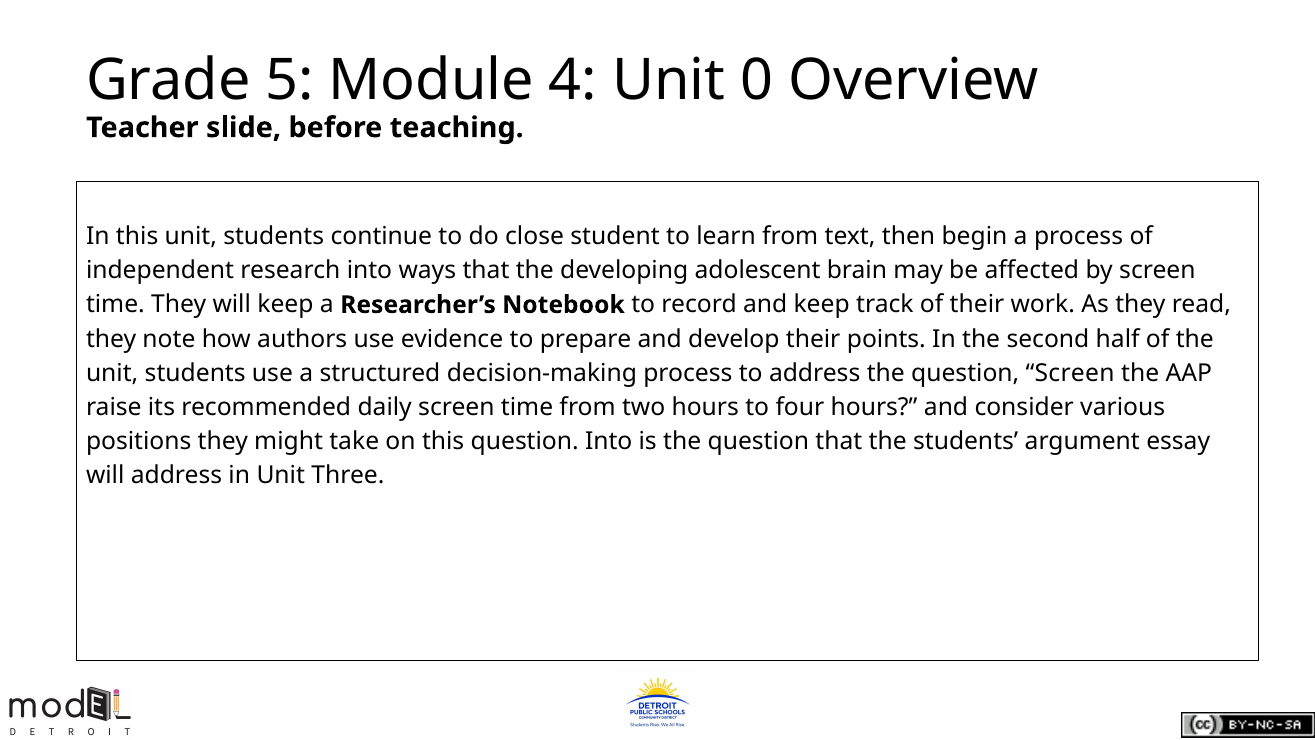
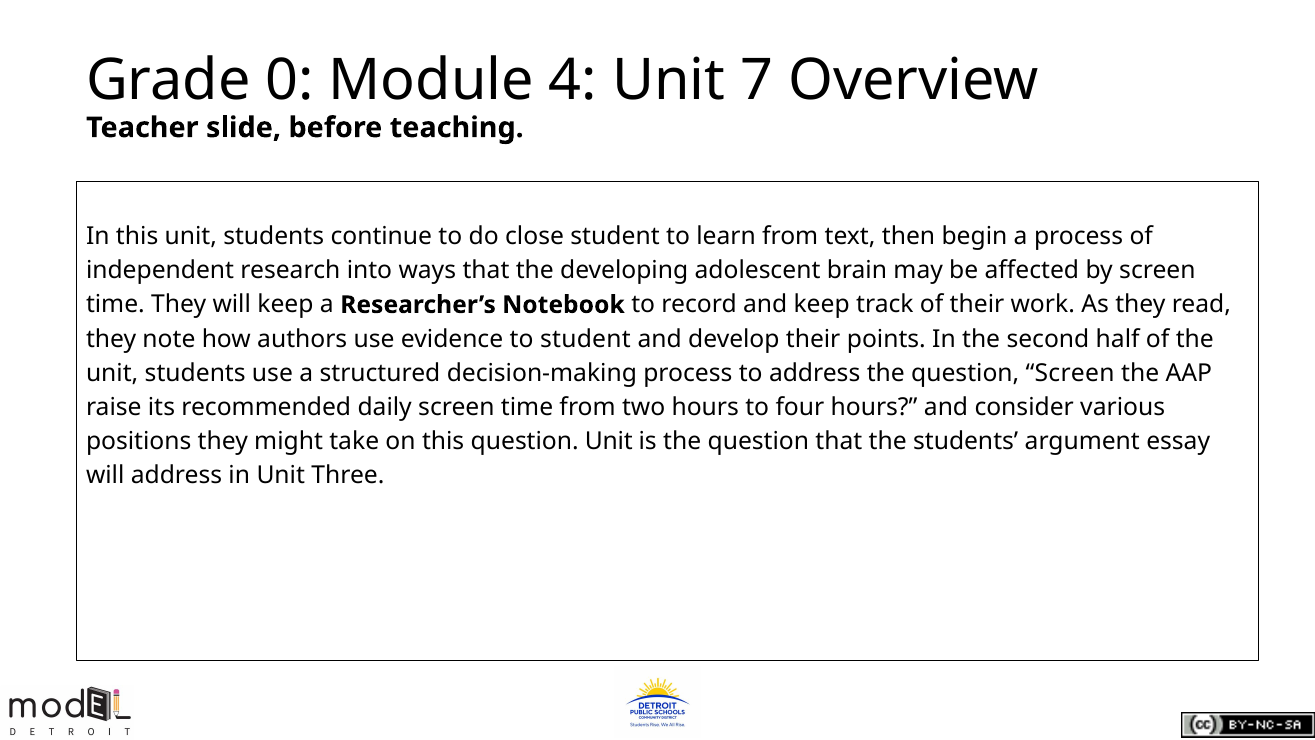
5: 5 -> 0 (290, 81)
0: 0 -> 7 (757, 81)
to prepare: prepare -> student (585, 339)
question Into: Into -> Unit (609, 441)
